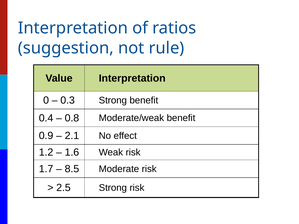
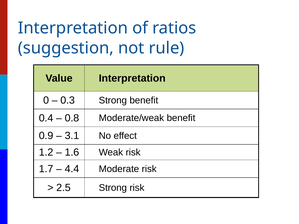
2.1: 2.1 -> 3.1 (72, 136)
8.5: 8.5 -> 4.4 (72, 169)
